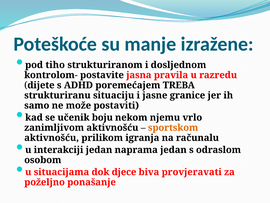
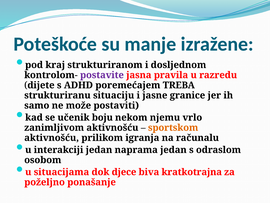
tiho: tiho -> kraj (55, 65)
postavite colour: black -> purple (102, 75)
provjeravati: provjeravati -> kratkotrajna (192, 172)
